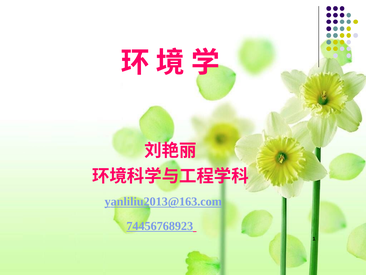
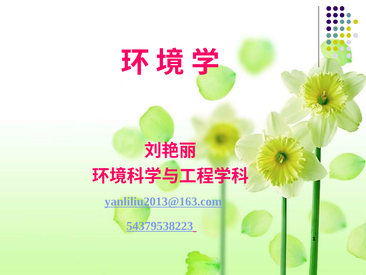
74456768923: 74456768923 -> 54379538223 (160, 226)
